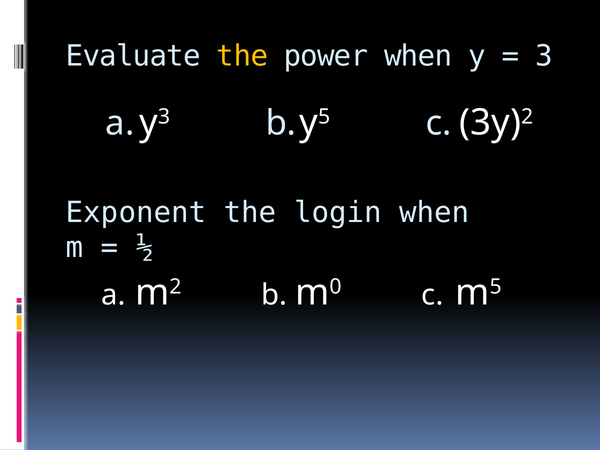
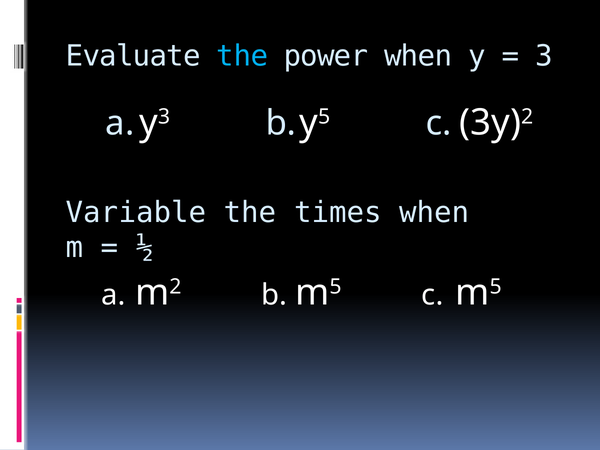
the colour: yellow -> light blue (242, 56)
Exponent: Exponent -> Variable (136, 212)
login: login -> times (338, 212)
0: 0 -> 5 (336, 287)
